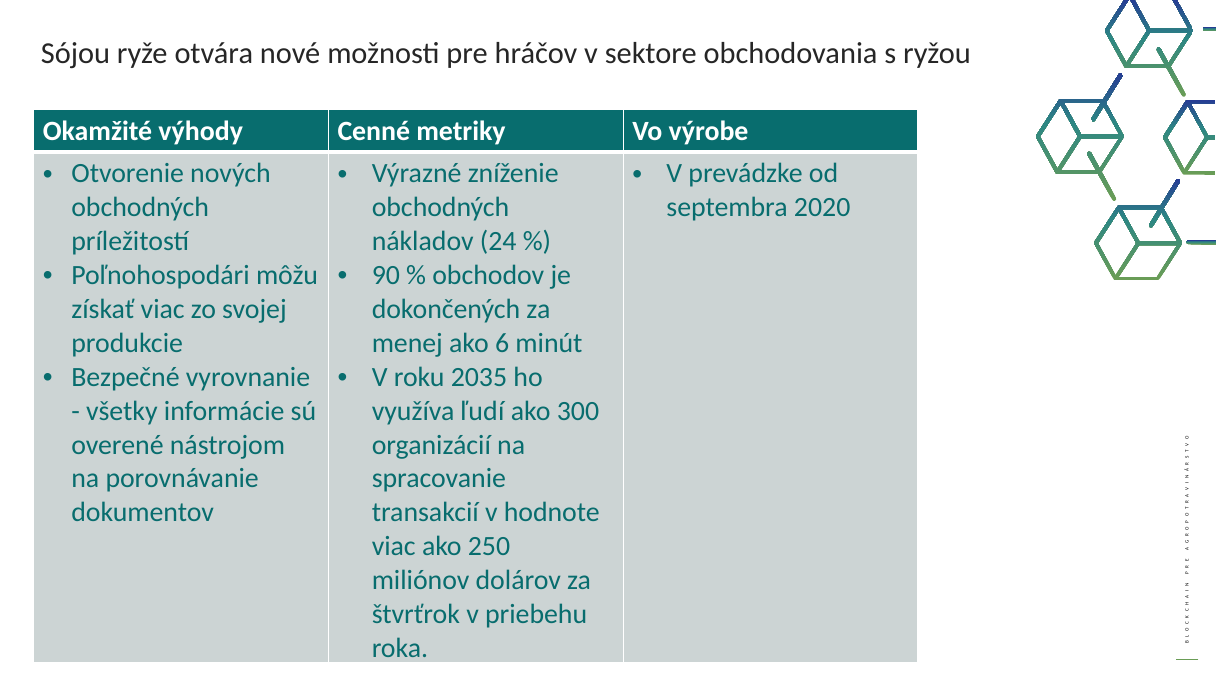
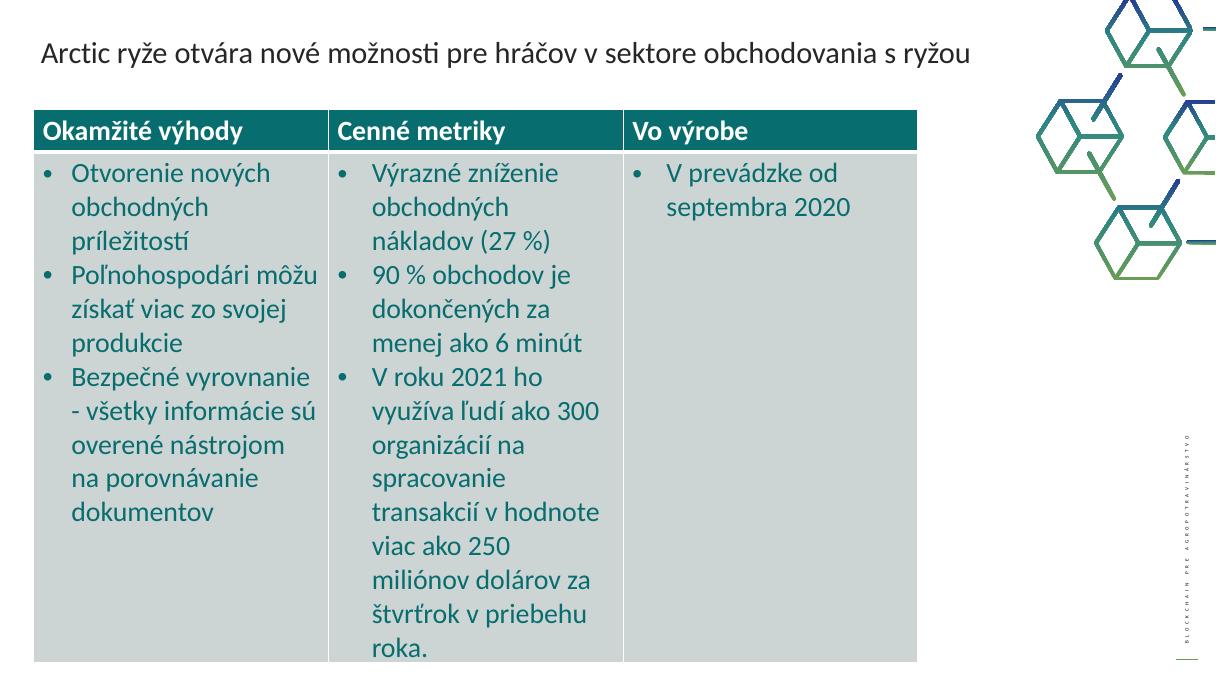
Sójou: Sójou -> Arctic (76, 54)
24: 24 -> 27 (498, 241)
2035: 2035 -> 2021 (479, 377)
